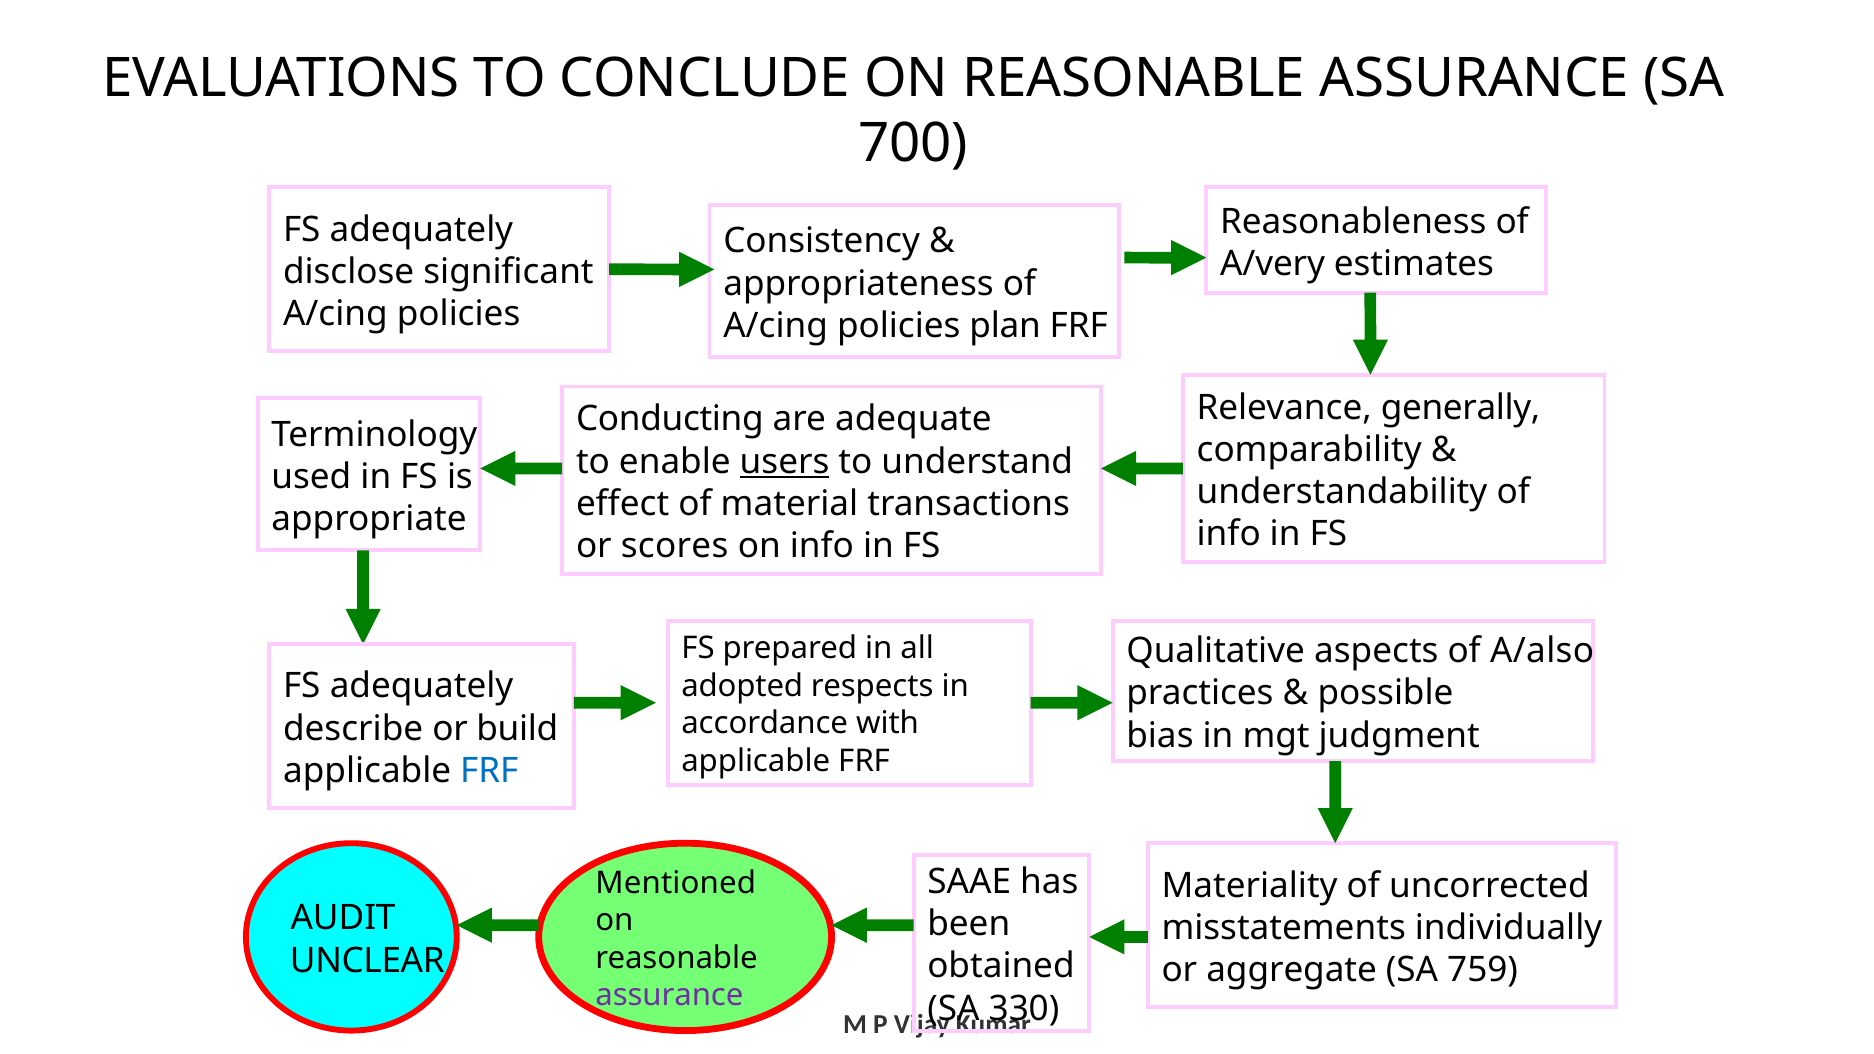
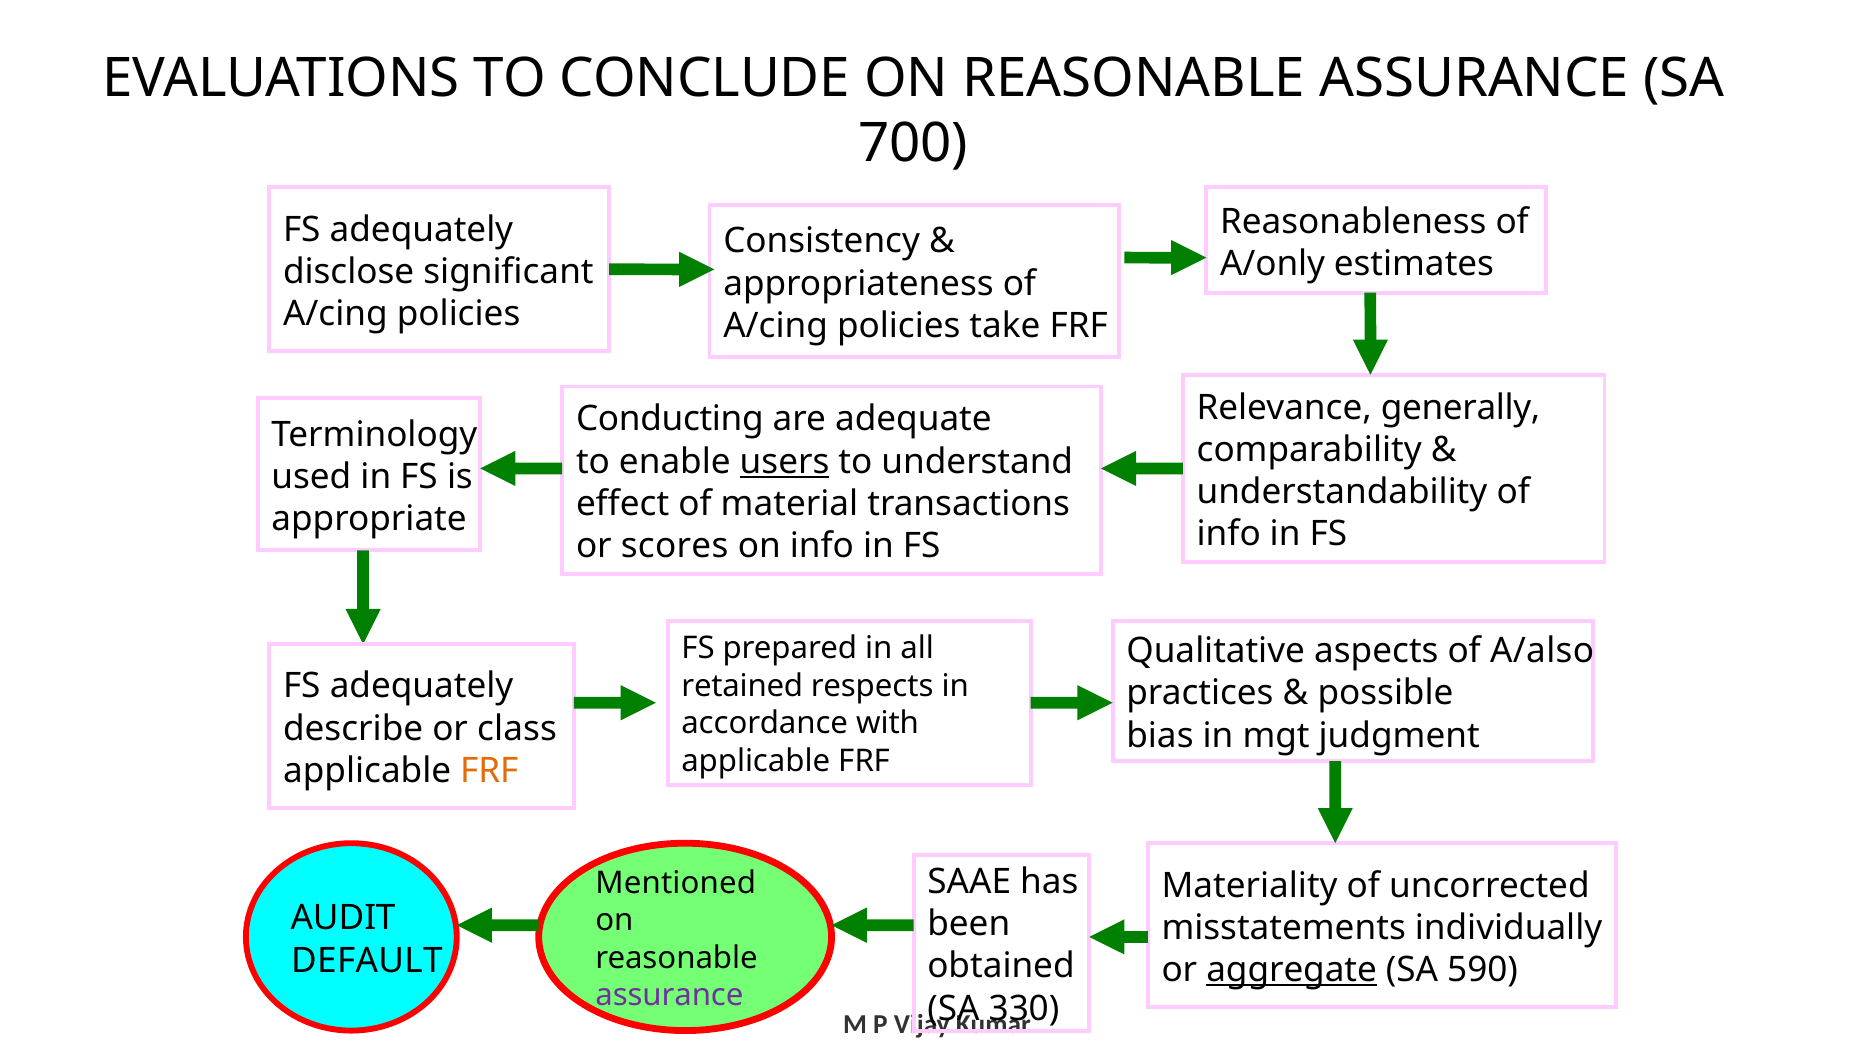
A/very: A/very -> A/only (1273, 264)
plan: plan -> take (1005, 326)
adopted: adopted -> retained (742, 686)
build: build -> class (517, 729)
FRF colour: blue -> orange (489, 771)
UNCLEAR: UNCLEAR -> DEFAULT (367, 961)
aggregate underline: none -> present (1292, 970)
759: 759 -> 590 (1483, 970)
